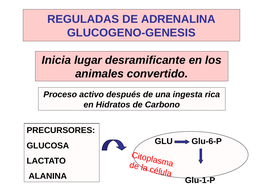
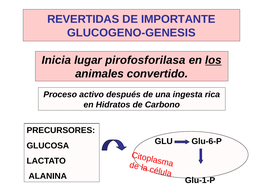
REGULADAS: REGULADAS -> REVERTIDAS (83, 19)
ADRENALINA: ADRENALINA -> IMPORTANTE (178, 19)
desramificante: desramificante -> pirofosforilasa (145, 60)
los underline: none -> present (213, 60)
